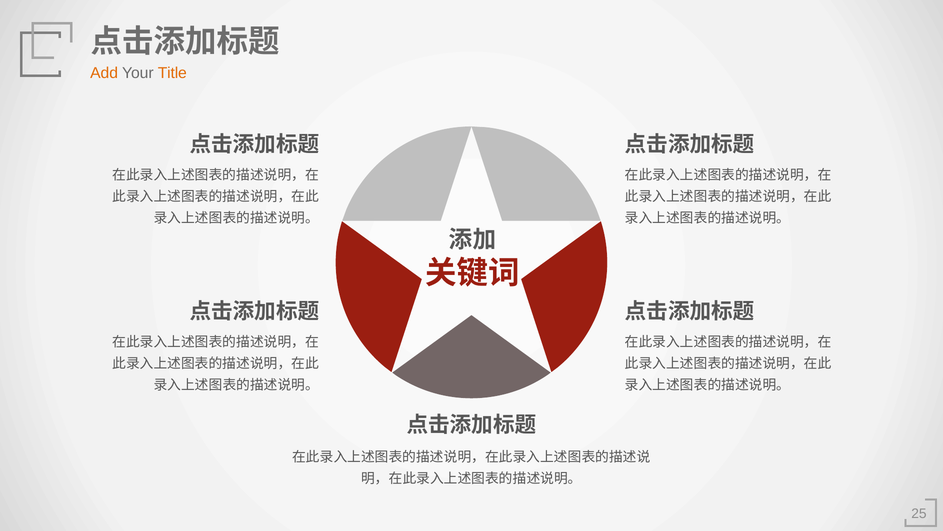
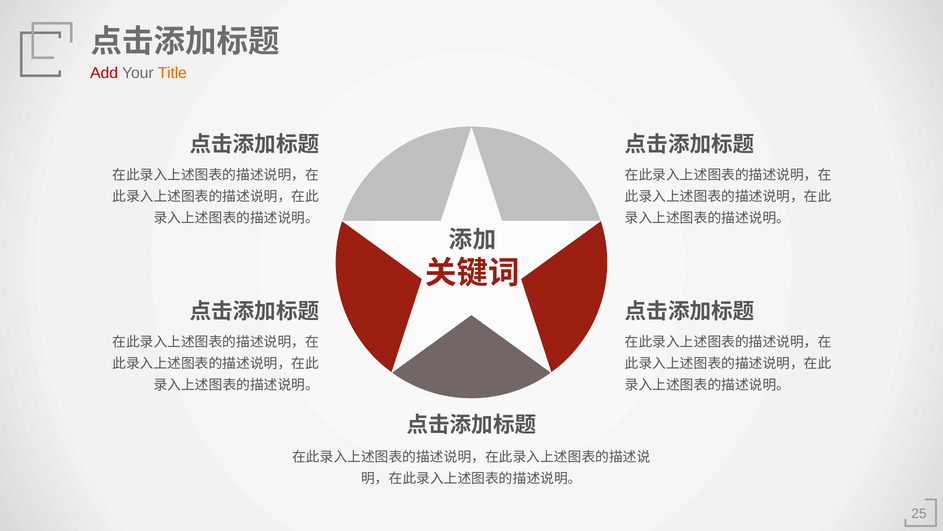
Add colour: orange -> red (104, 73)
